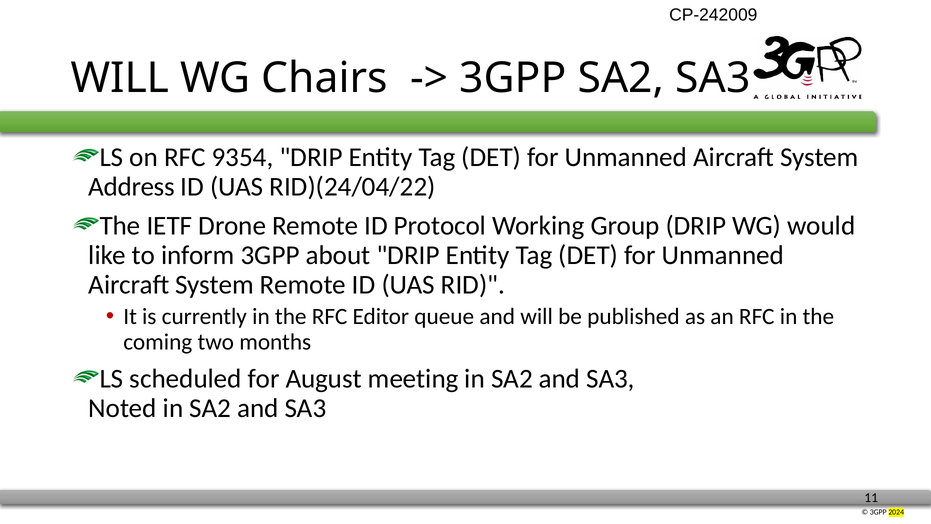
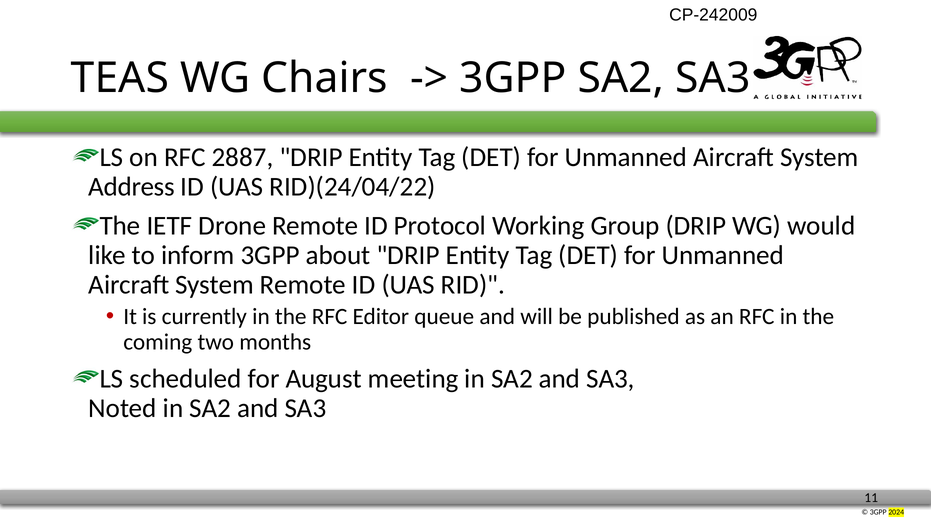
WILL: WILL -> TEAS (120, 78)
9354: 9354 -> 2887 (243, 157)
